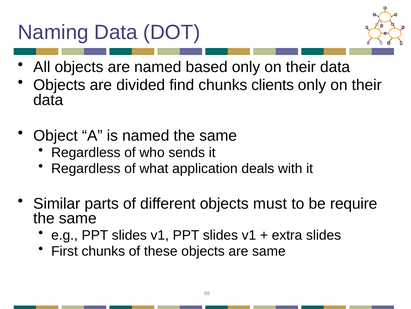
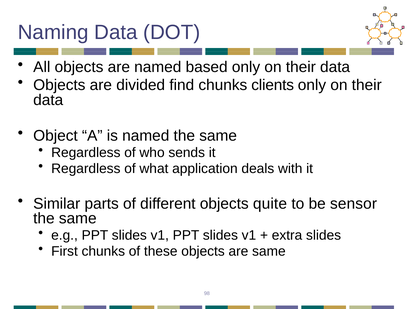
must: must -> quite (270, 203)
require: require -> sensor (354, 203)
